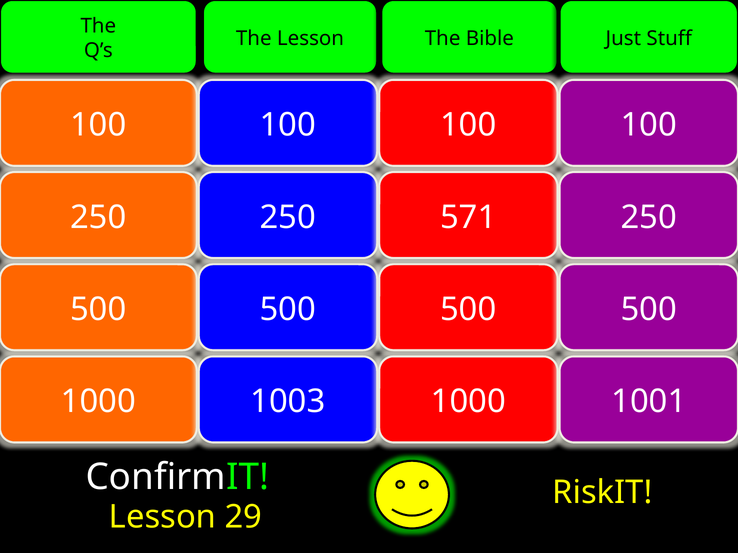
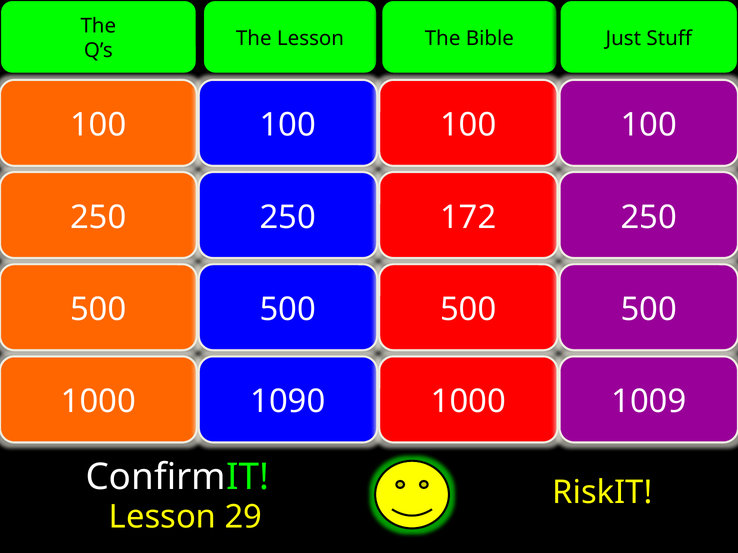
571: 571 -> 172 (468, 218)
1003: 1003 -> 1090 (288, 402)
1001: 1001 -> 1009 (649, 402)
